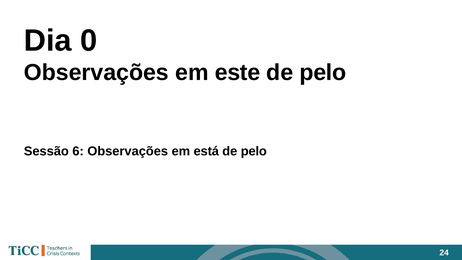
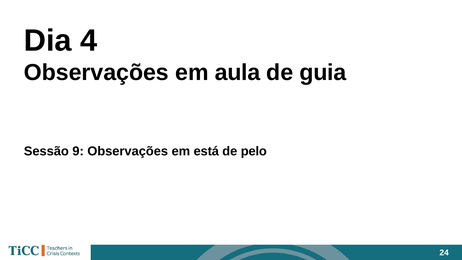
0: 0 -> 4 (89, 41)
este: este -> aula (238, 73)
pelo: pelo -> guia (323, 73)
6: 6 -> 9 (78, 151)
